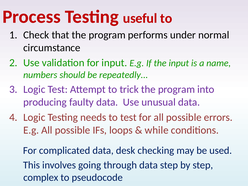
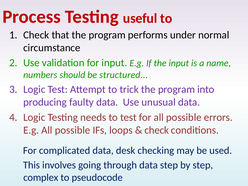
repeatedly: repeatedly -> structured (124, 75)
while: while -> check (157, 130)
